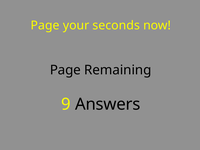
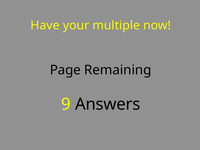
Page: Page -> Have (45, 25)
seconds: seconds -> multiple (116, 25)
